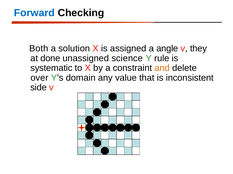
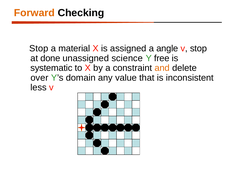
Forward colour: blue -> orange (34, 13)
Both: Both -> Stop (39, 49)
solution: solution -> material (74, 49)
v they: they -> stop (198, 49)
rule: rule -> free (162, 59)
side: side -> less (39, 88)
